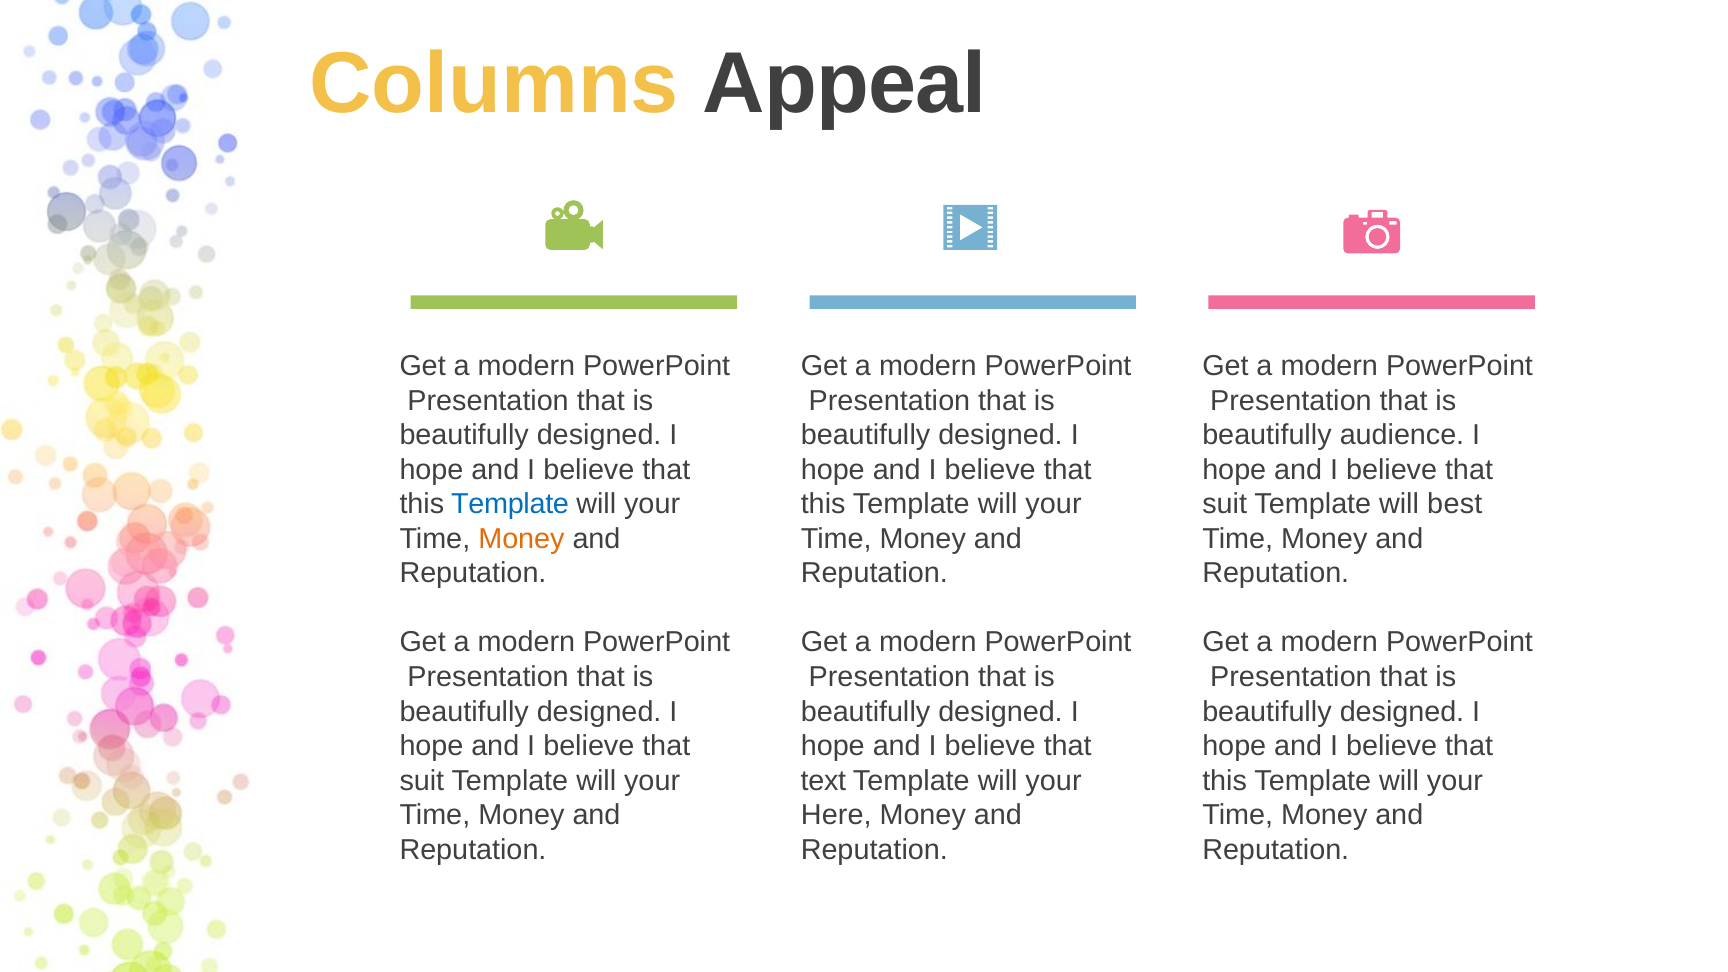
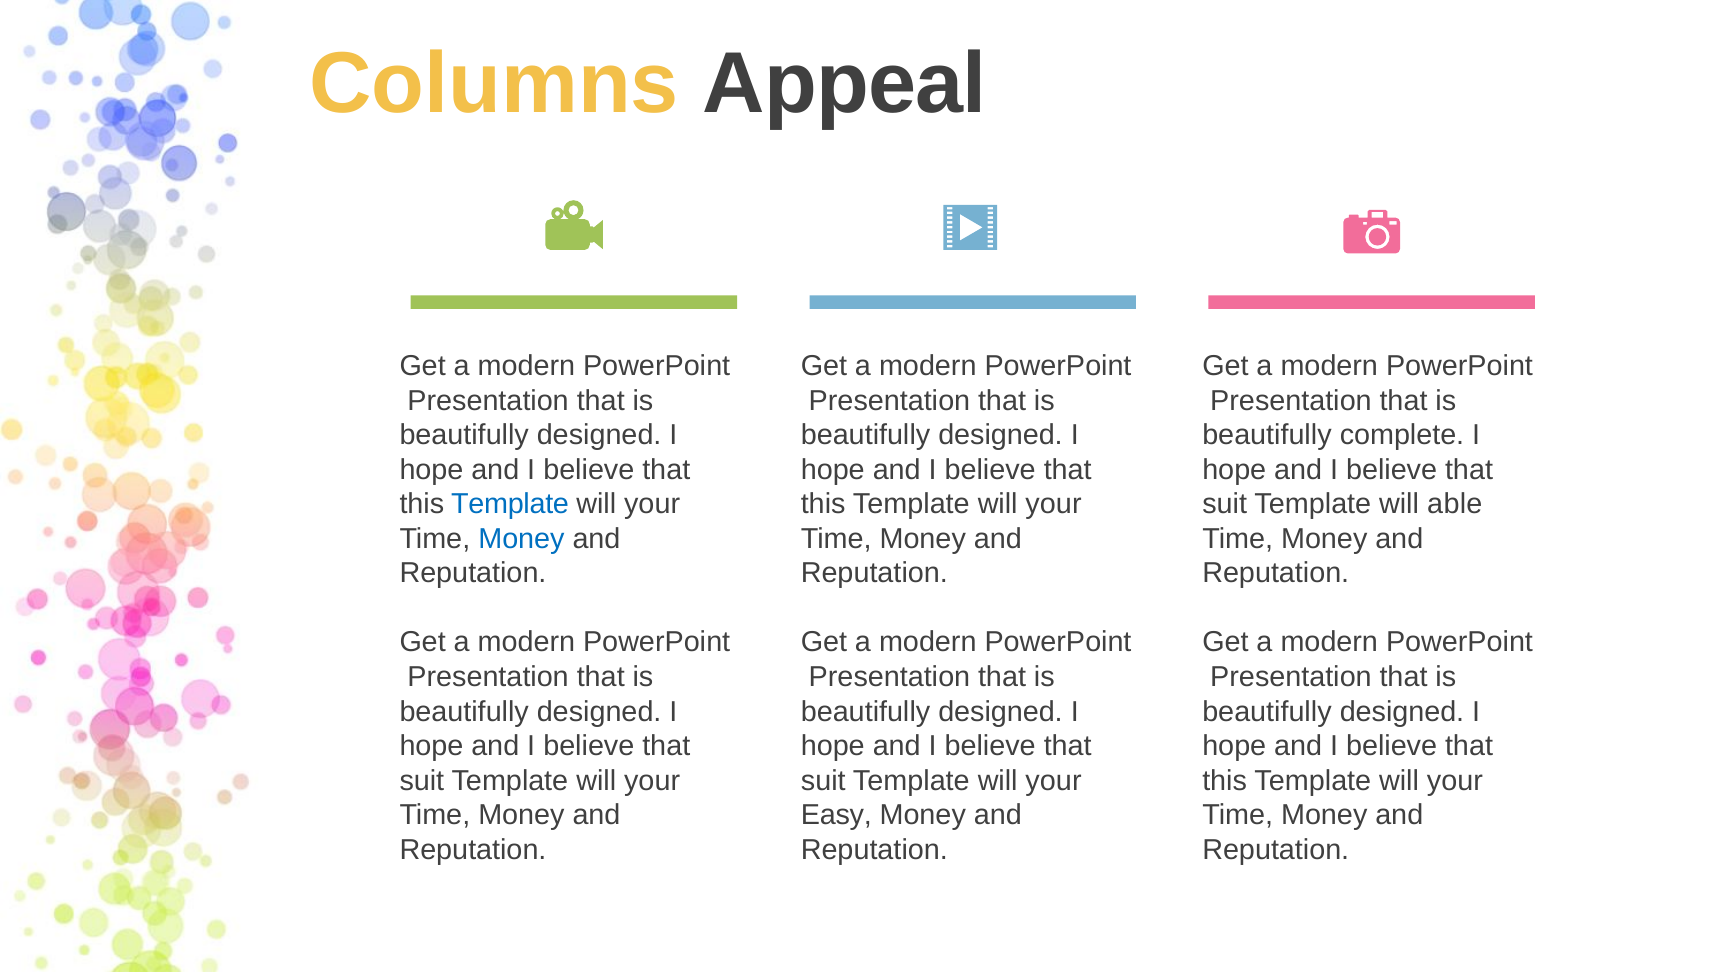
audience: audience -> complete (1402, 435)
best: best -> able (1455, 504)
Money colour: orange -> blue (521, 539)
text: text -> suit (823, 781)
Here: Here -> Easy (836, 815)
